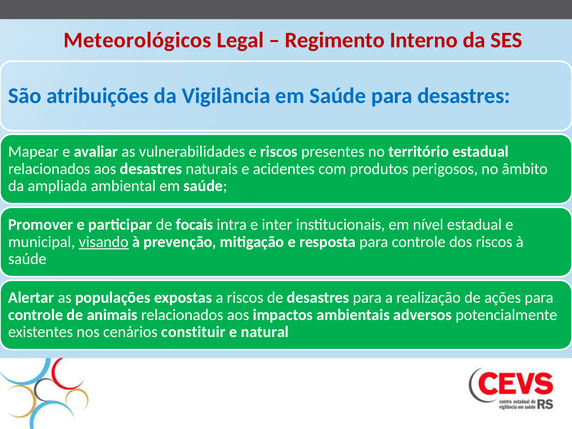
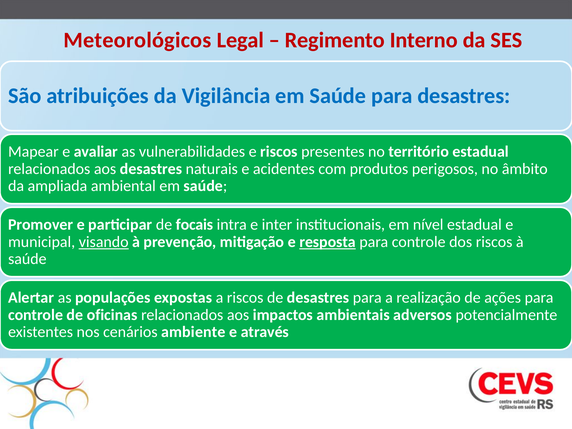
resposta underline: none -> present (328, 242)
animais: animais -> oficinas (112, 315)
constituir: constituir -> ambiente (193, 332)
natural: natural -> através (265, 332)
